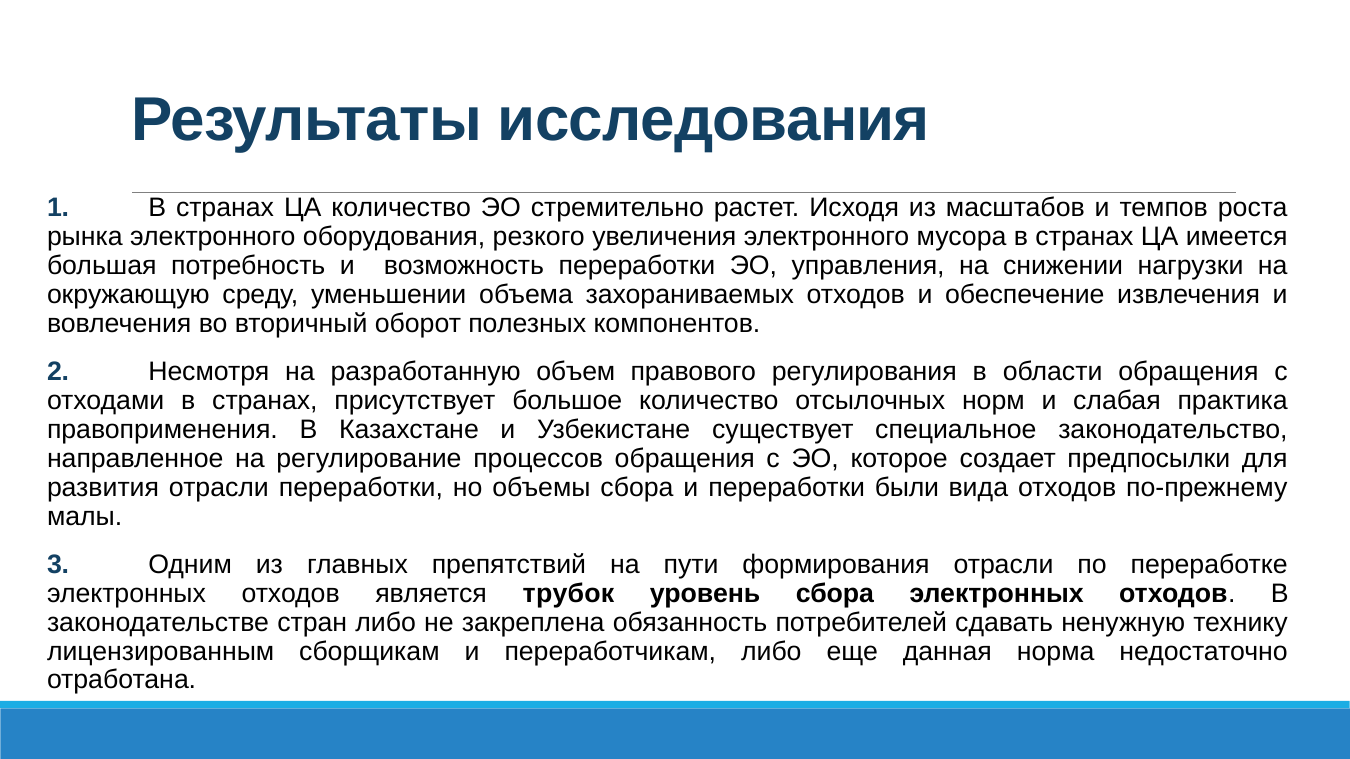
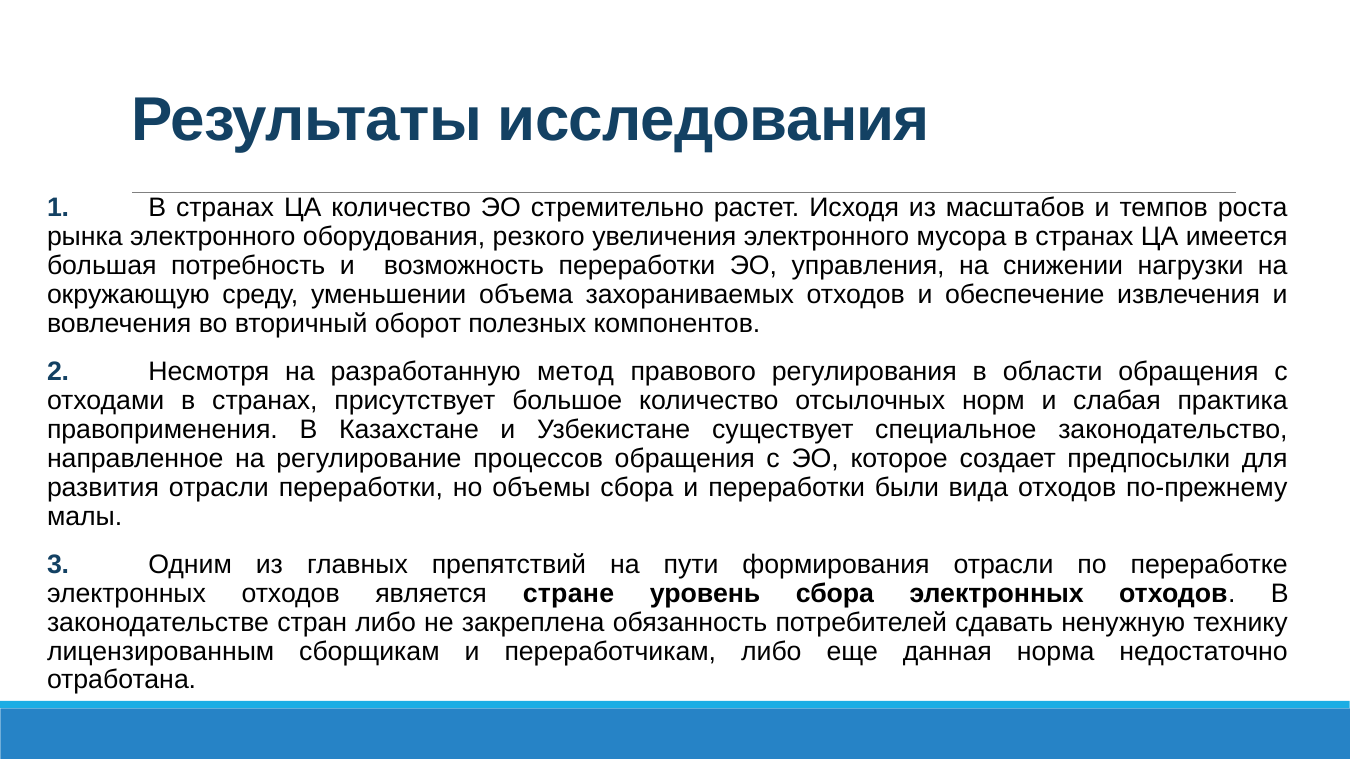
объем: объем -> метод (576, 372)
трубок: трубок -> стране (568, 594)
